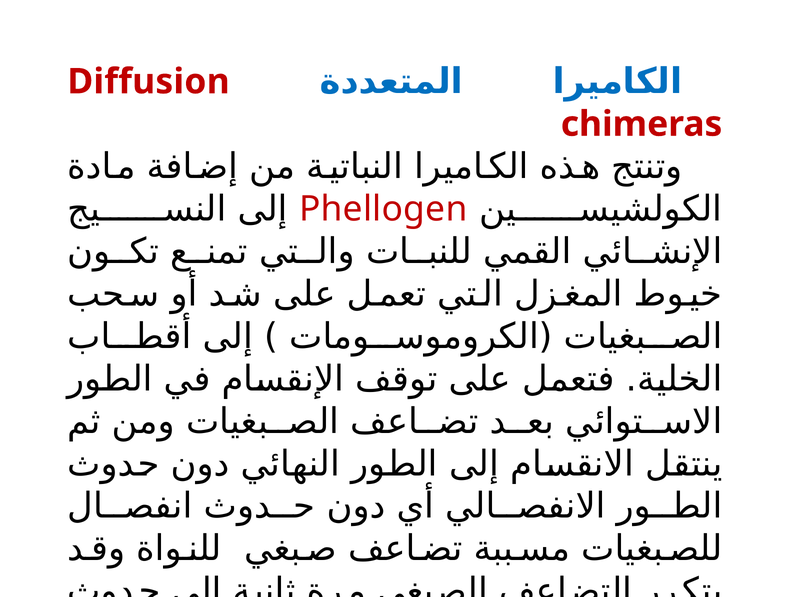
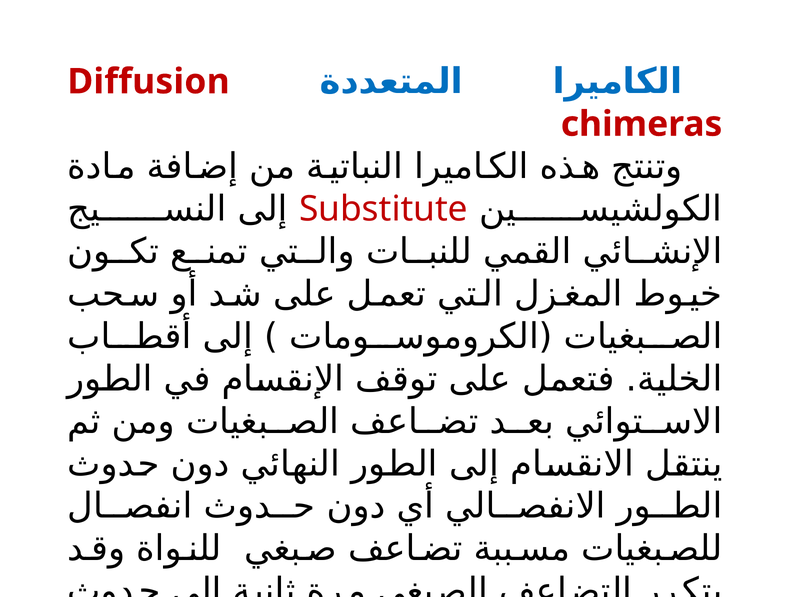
Phellogen: Phellogen -> Substitute (383, 209)
